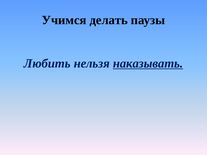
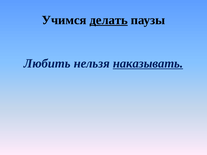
делать underline: none -> present (109, 20)
